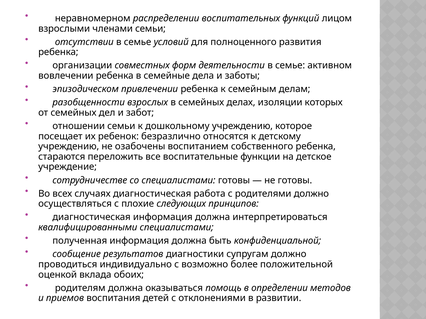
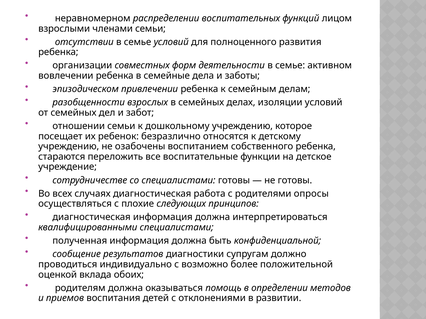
изоляции которых: которых -> условий (324, 103)
родителями должно: должно -> опросы (311, 194)
